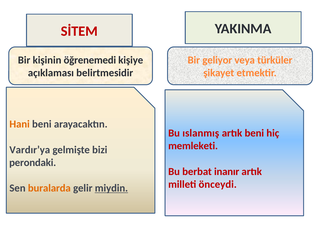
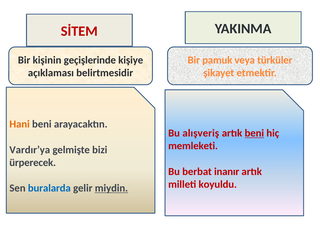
öğrenemedi: öğrenemedi -> geçişlerinde (90, 60)
geliyor: geliyor -> pamuk (217, 60)
ıslanmış: ıslanmış -> alışveriş (201, 133)
beni underline: none -> present (254, 133)
perondaki: perondaki -> ürperecek (33, 163)
önceydi: önceydi -> koyuldu (218, 184)
buralarda colour: orange -> blue (49, 188)
